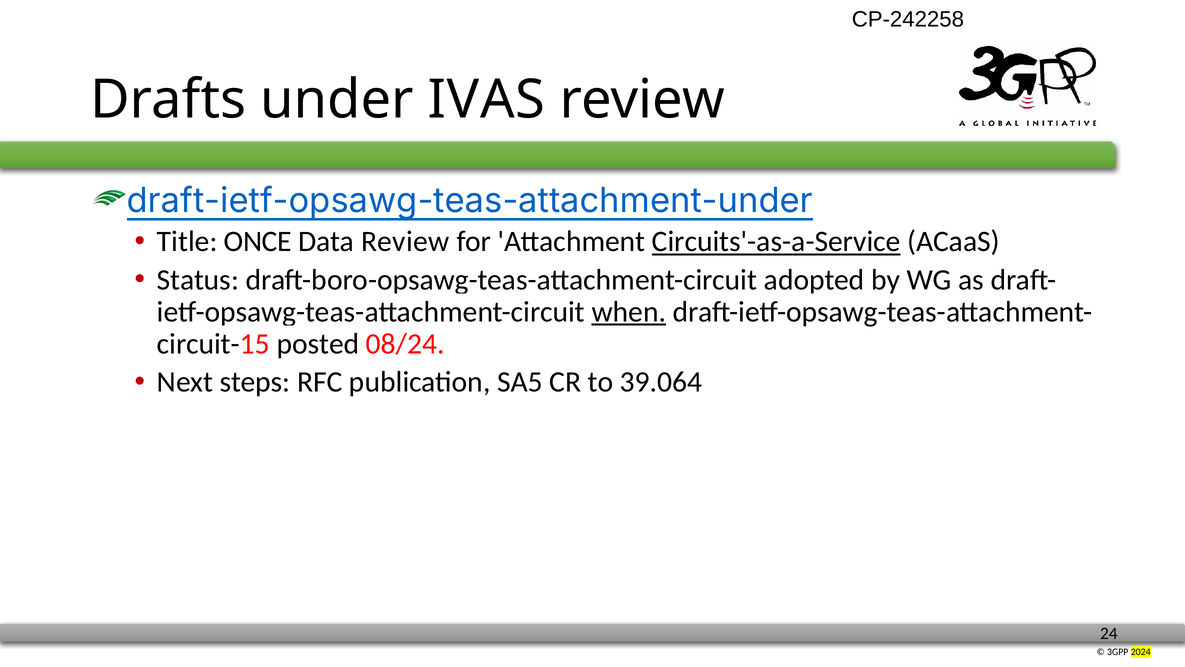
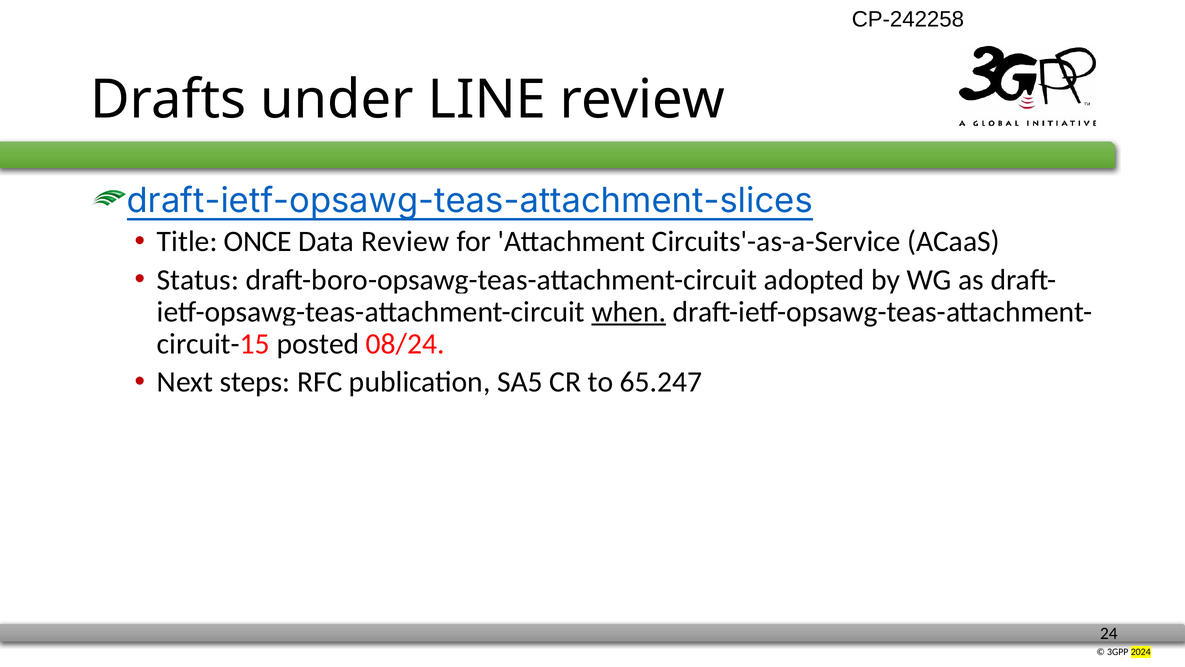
IVAS: IVAS -> LINE (487, 100)
draft-ietf-opsawg-teas-attachment-under: draft-ietf-opsawg-teas-attachment-under -> draft-ietf-opsawg-teas-attachment-slices (470, 201)
Circuits'-as-a-Service underline: present -> none (776, 241)
39.064: 39.064 -> 65.247 (661, 382)
